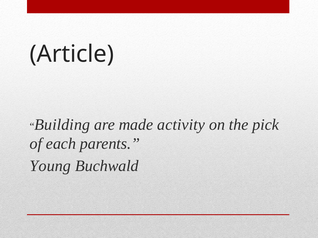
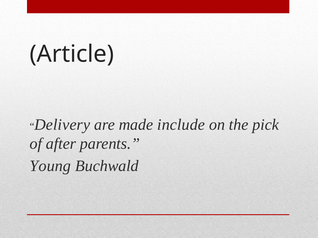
Building: Building -> Delivery (62, 125)
activity: activity -> include (181, 125)
each: each -> after (61, 144)
